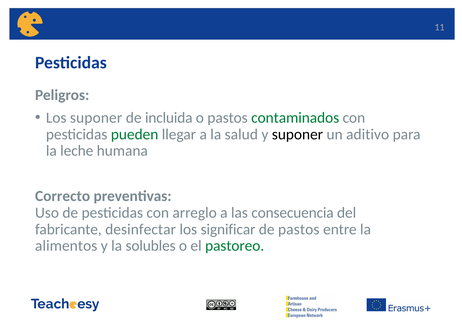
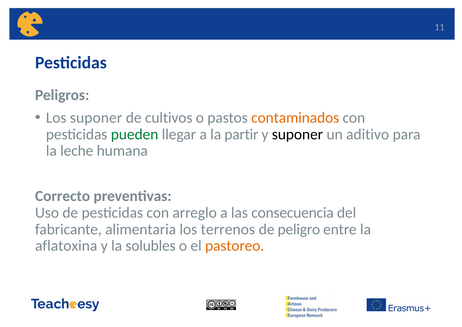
incluida: incluida -> cultivos (169, 118)
contaminados colour: green -> orange (295, 118)
salud: salud -> partir (241, 134)
desinfectar: desinfectar -> alimentaria (141, 229)
significar: significar -> terrenos (228, 229)
de pastos: pastos -> peligro (299, 229)
alimentos: alimentos -> aflatoxina (66, 246)
pastoreo colour: green -> orange (235, 246)
